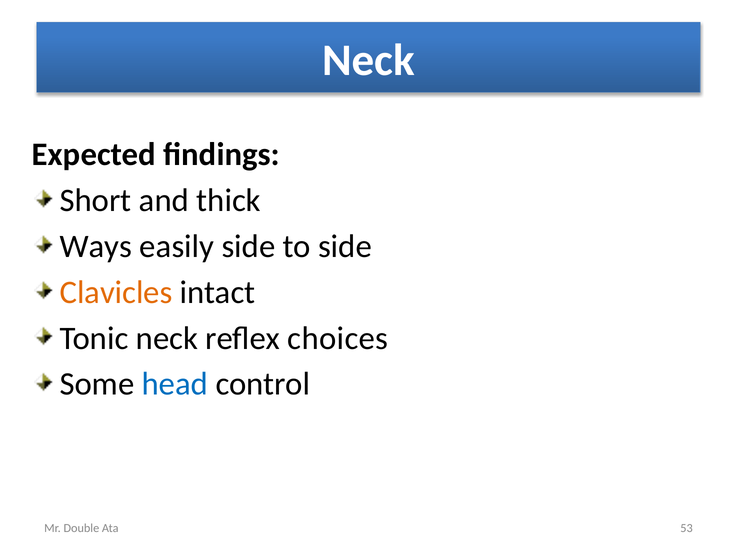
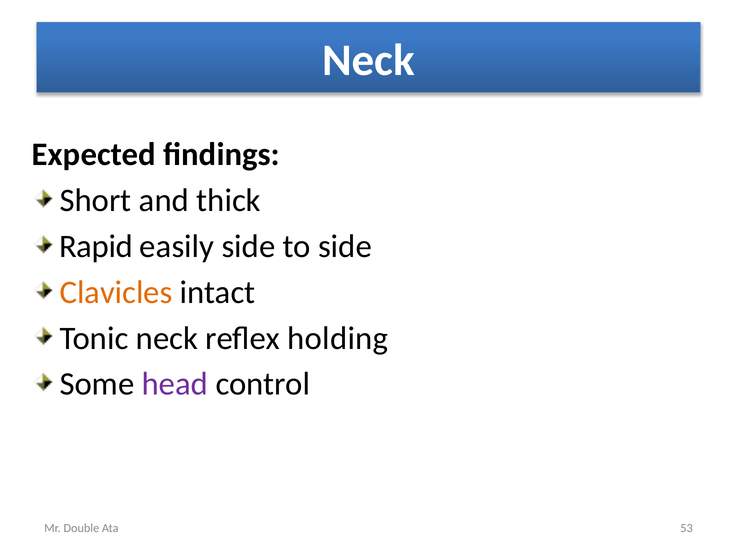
Ways: Ways -> Rapid (96, 246)
choices: choices -> holding (338, 338)
head colour: blue -> purple (175, 384)
